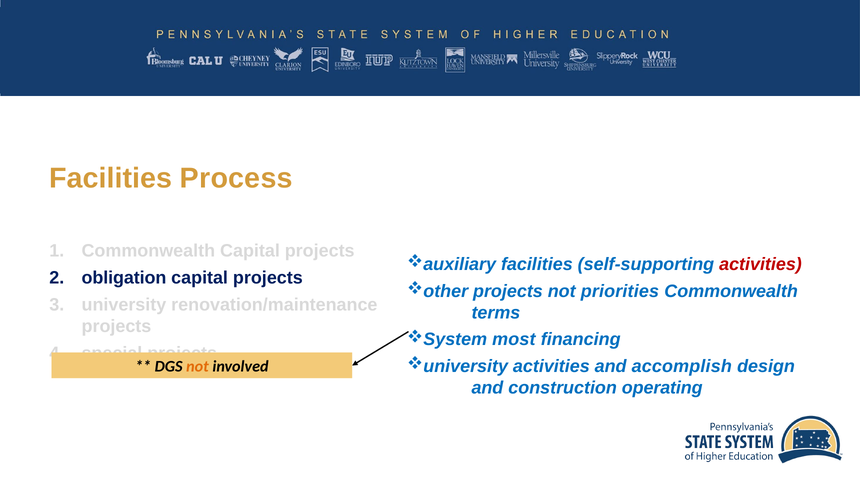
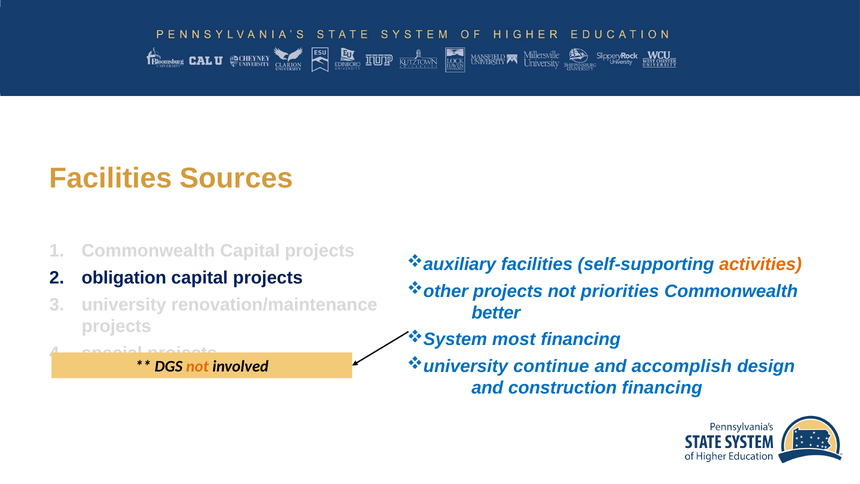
Process: Process -> Sources (236, 178)
activities colour: red -> orange (761, 264)
terms: terms -> better (496, 312)
activities: activities -> continue (551, 366)
construction operating: operating -> financing (662, 388)
